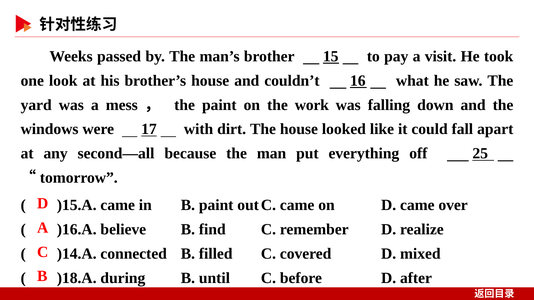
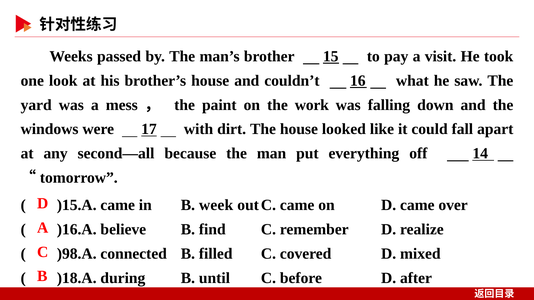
25: 25 -> 14 (480, 154)
B paint: paint -> week (216, 205)
)14.A: )14.A -> )98.A (77, 254)
